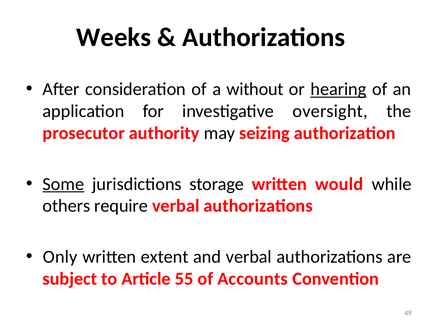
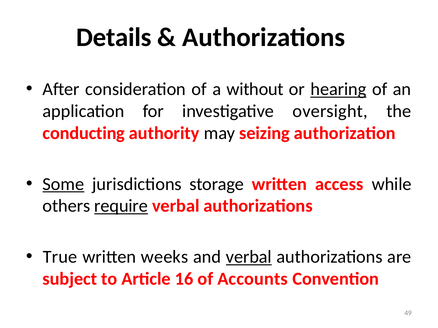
Weeks: Weeks -> Details (114, 37)
prosecutor: prosecutor -> conducting (84, 133)
would: would -> access (339, 184)
require underline: none -> present (121, 206)
Only: Only -> True (60, 257)
extent: extent -> weeks (165, 257)
verbal underline: none -> present (249, 257)
55: 55 -> 16 (184, 279)
